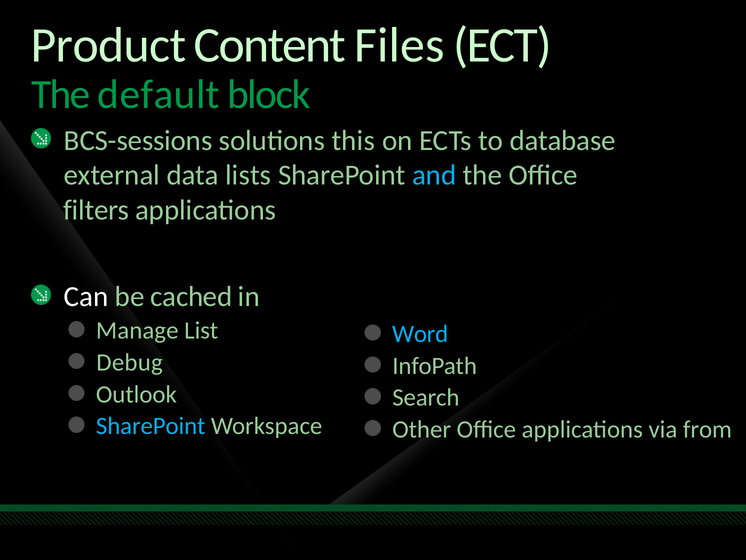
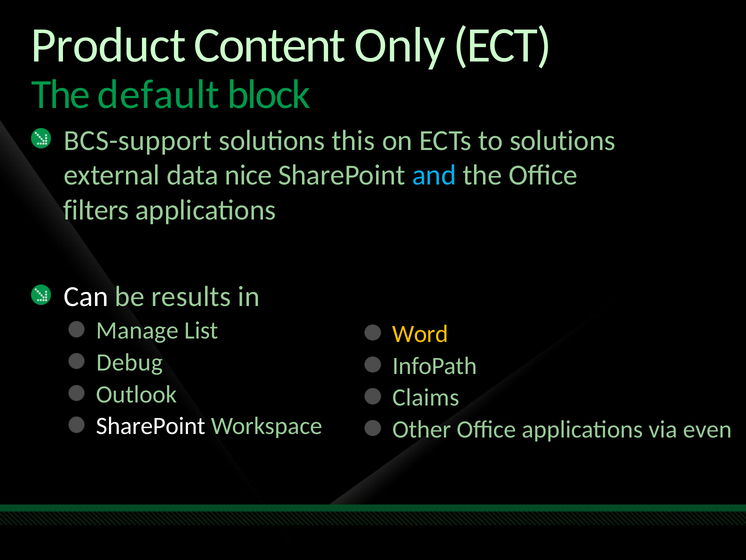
Files: Files -> Only (400, 45)
BCS-sessions: BCS-sessions -> BCS-support (138, 140)
to database: database -> solutions (563, 140)
lists: lists -> nice (248, 175)
cached: cached -> results (191, 296)
Word colour: light blue -> yellow (420, 334)
Search: Search -> Claims (426, 397)
SharePoint colour: light blue -> white (151, 426)
from: from -> even (707, 429)
